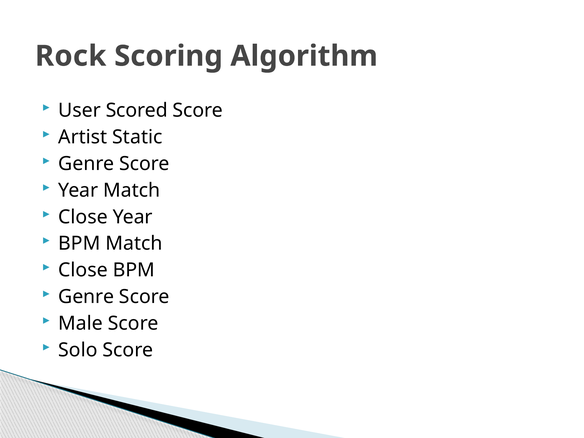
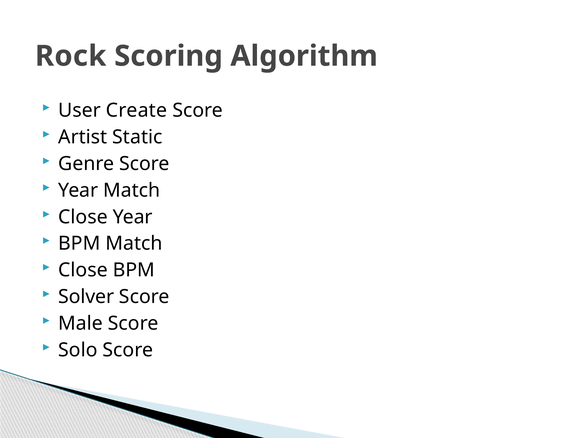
Scored: Scored -> Create (137, 111)
Genre: Genre -> Solver (86, 297)
